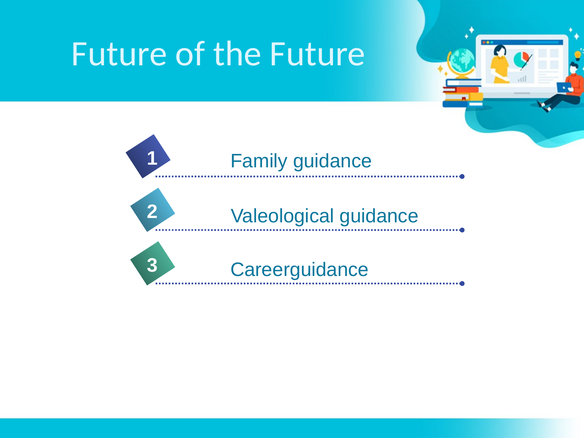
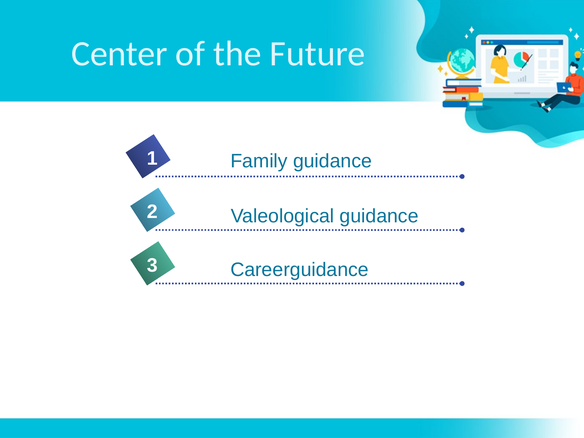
Future: Future -> Center (119, 54)
